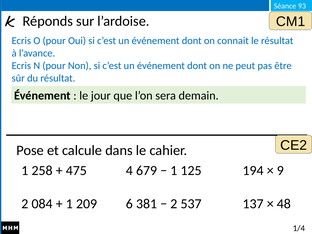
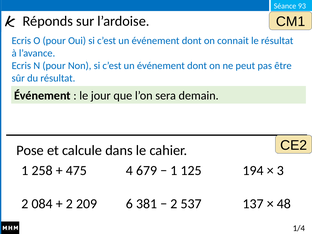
9: 9 -> 3 (280, 171)
1: 1 -> 2 (69, 204)
